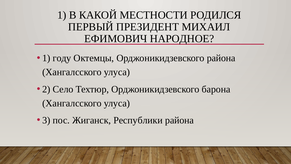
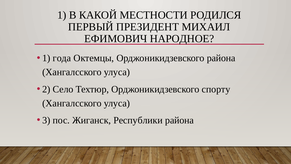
году: году -> года (62, 58)
барона: барона -> спорту (216, 89)
